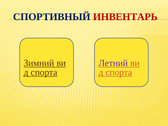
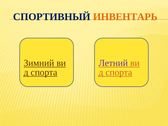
ИНВЕНТАРЬ colour: red -> orange (125, 17)
